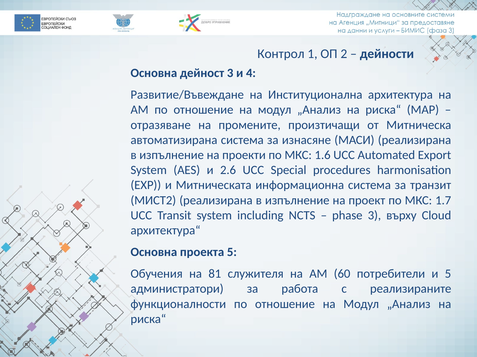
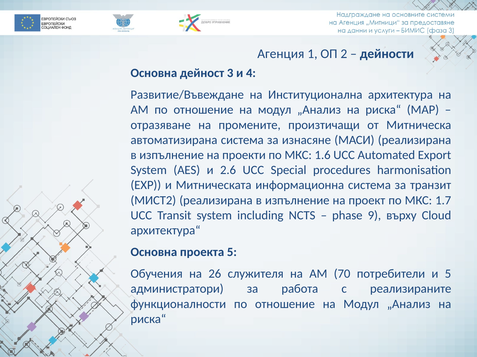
Контрол: Контрол -> Агенция (281, 54)
phase 3: 3 -> 9 (374, 216)
81: 81 -> 26 (215, 274)
60: 60 -> 70 (342, 274)
